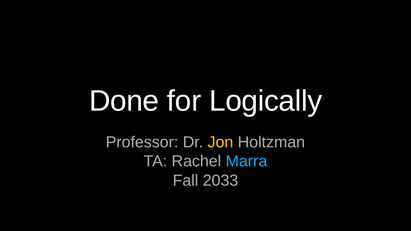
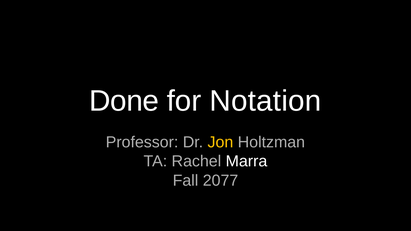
Logically: Logically -> Notation (265, 101)
Marra colour: light blue -> white (246, 161)
2033: 2033 -> 2077 (221, 181)
